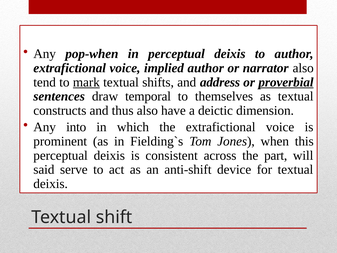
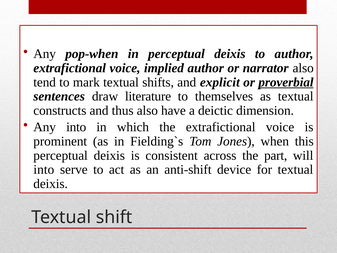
mark underline: present -> none (86, 82)
address: address -> explicit (220, 82)
temporal: temporal -> literature (148, 96)
said: said -> into (44, 169)
